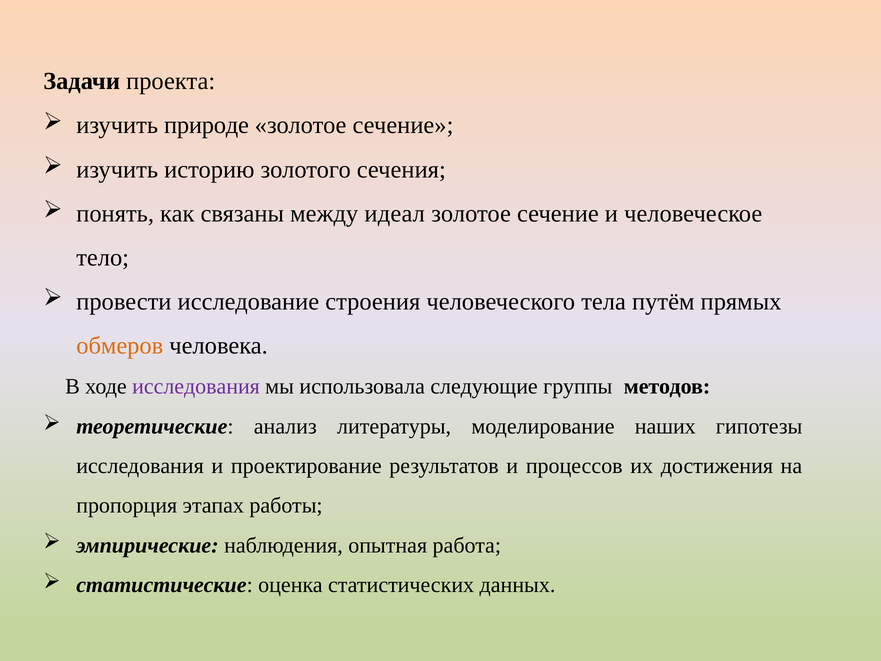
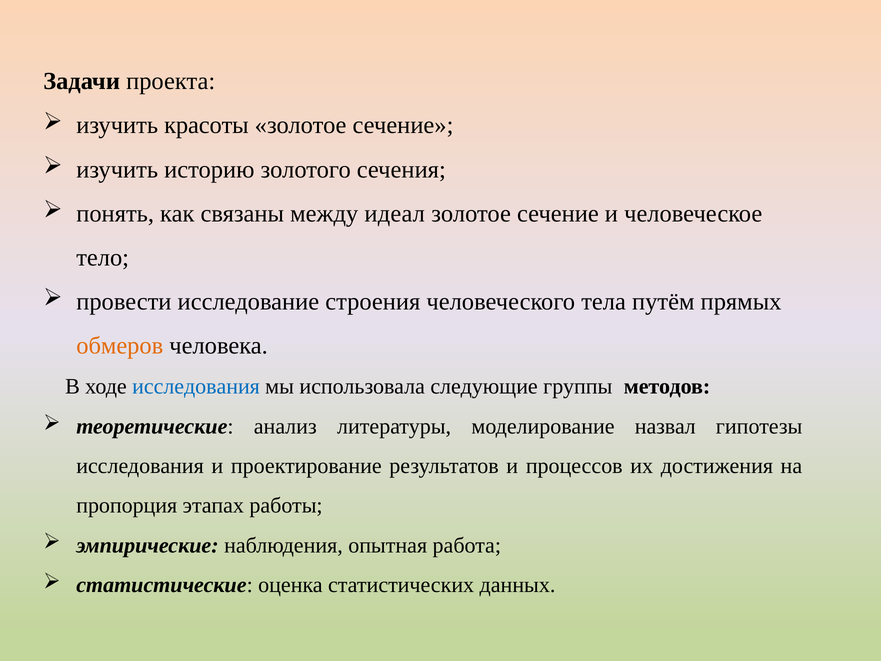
природе: природе -> красоты (206, 125)
исследования colour: purple -> blue (196, 387)
наших: наших -> назвал (665, 426)
